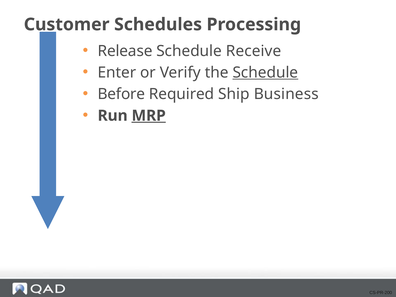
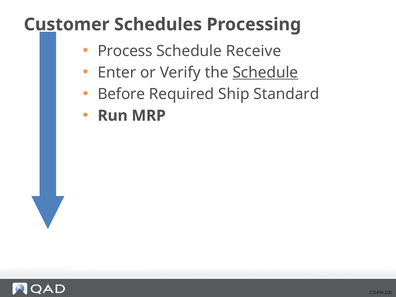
Release: Release -> Process (125, 51)
Business: Business -> Standard (286, 94)
MRP underline: present -> none (149, 116)
